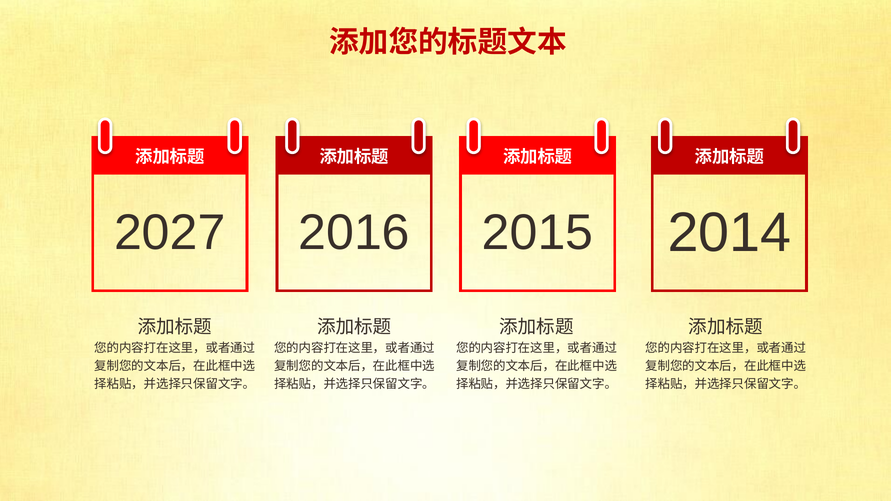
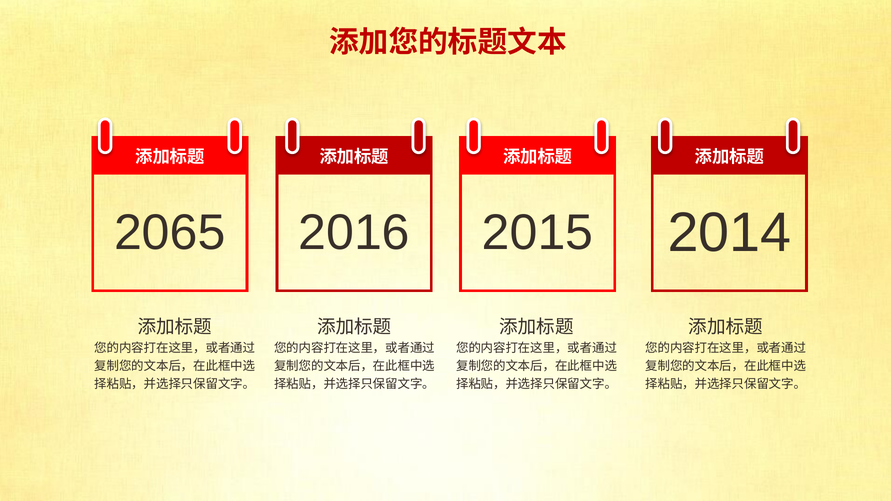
2027: 2027 -> 2065 (170, 233)
